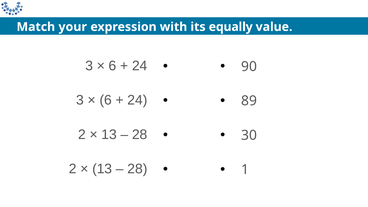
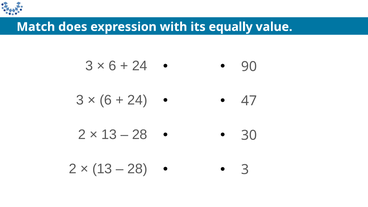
your: your -> does (73, 27)
89: 89 -> 47 (249, 101)
1: 1 -> 3 (245, 170)
